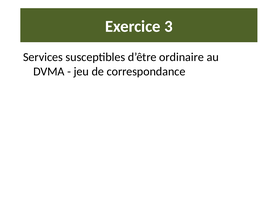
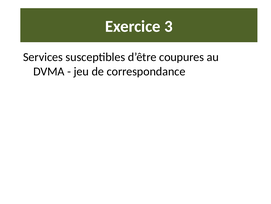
ordinaire: ordinaire -> coupures (182, 57)
